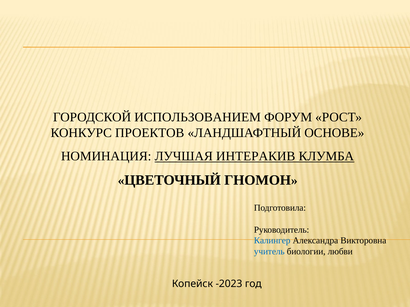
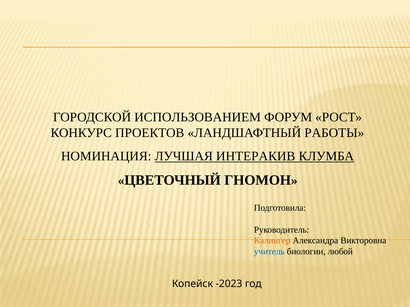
ОСНОВЕ: ОСНОВЕ -> РАБОТЫ (334, 133)
Калингер colour: blue -> orange (272, 241)
любви: любви -> любой (340, 252)
